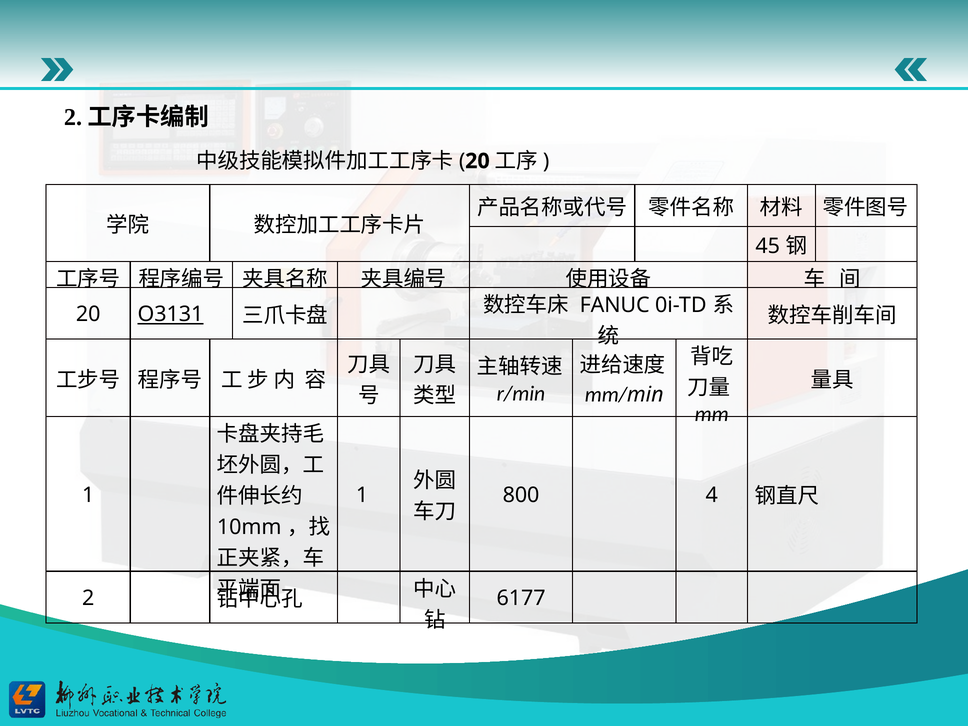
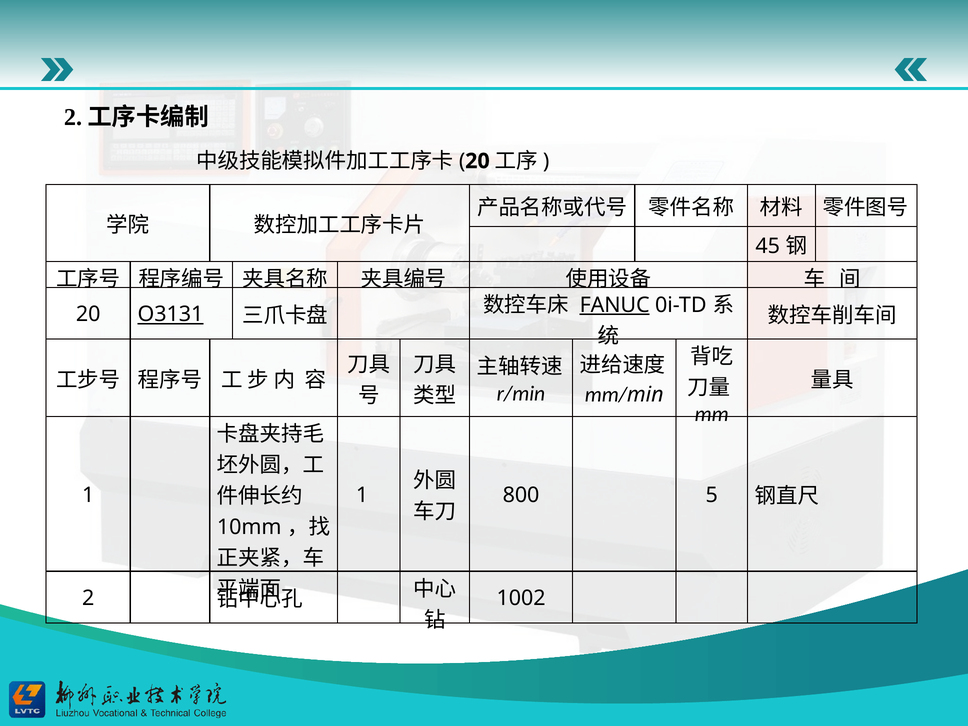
FANUC underline: none -> present (615, 305)
4: 4 -> 5 (712, 495)
6177: 6177 -> 1002 (521, 598)
